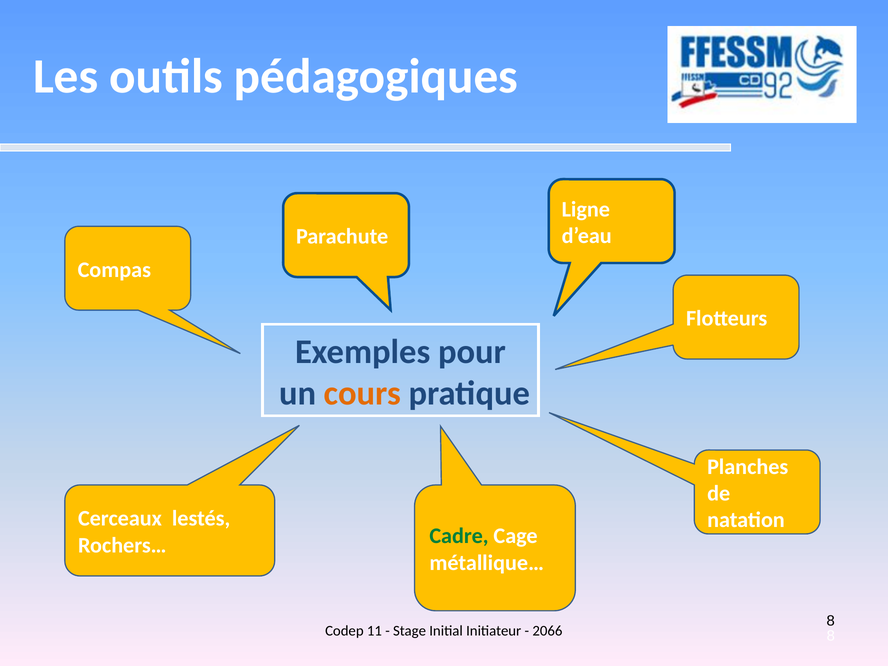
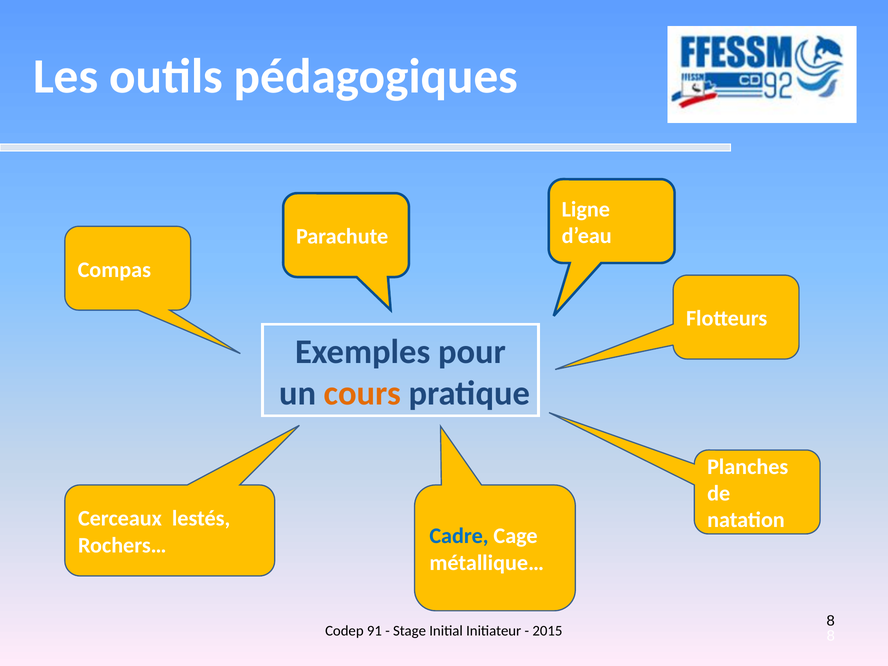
Cadre colour: green -> blue (459, 536)
11: 11 -> 91 (374, 631)
2066: 2066 -> 2015 (547, 631)
